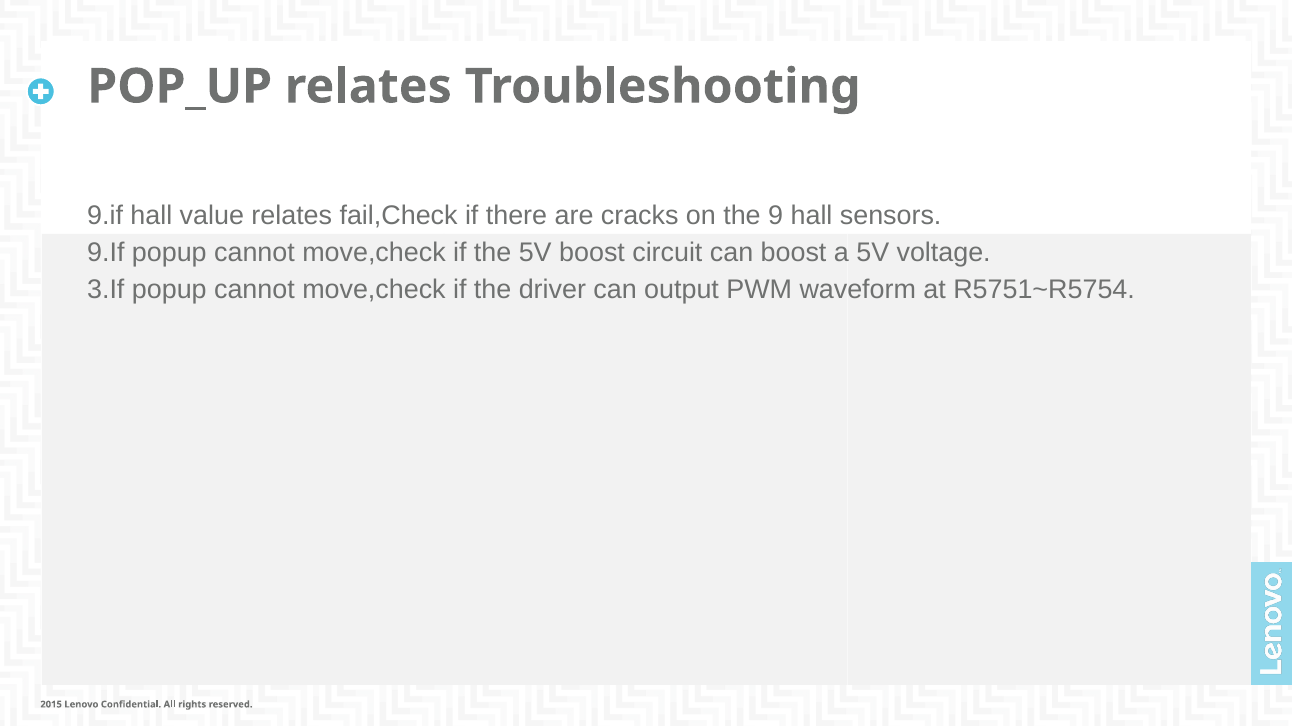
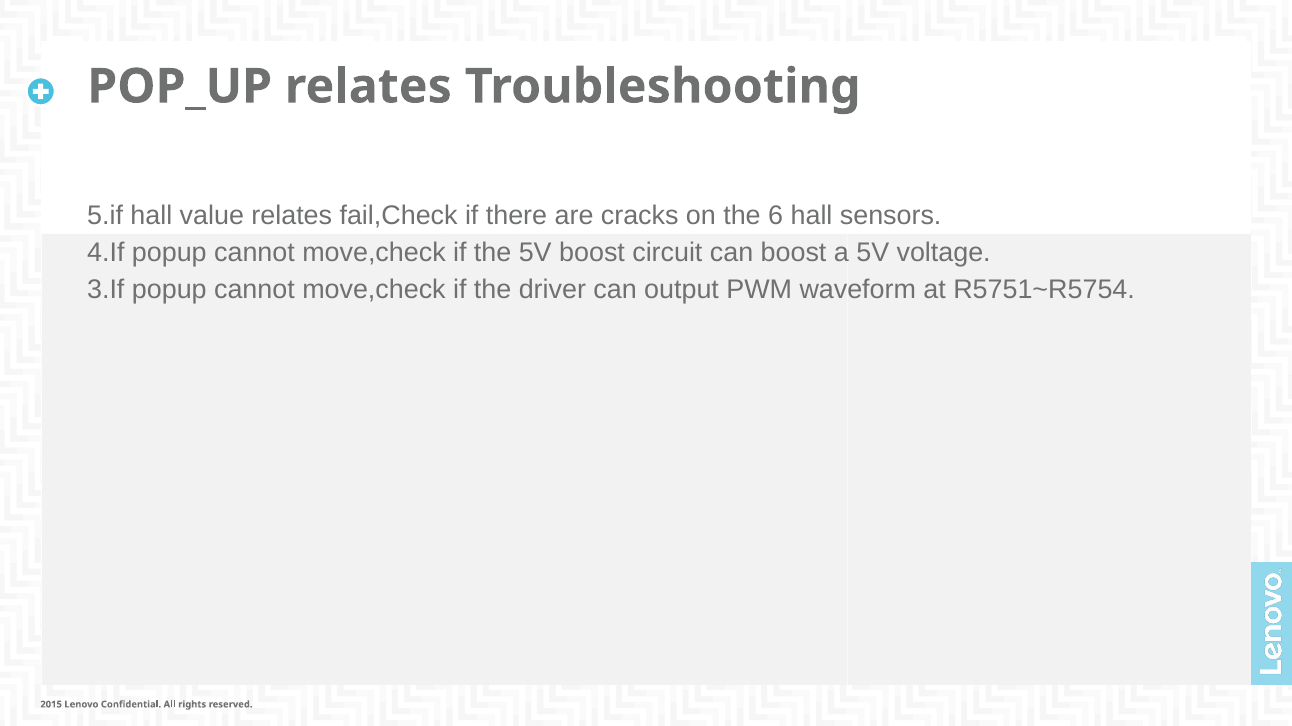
9.if: 9.if -> 5.if (105, 216)
9: 9 -> 6 (776, 216)
9.If: 9.If -> 4.If (106, 253)
